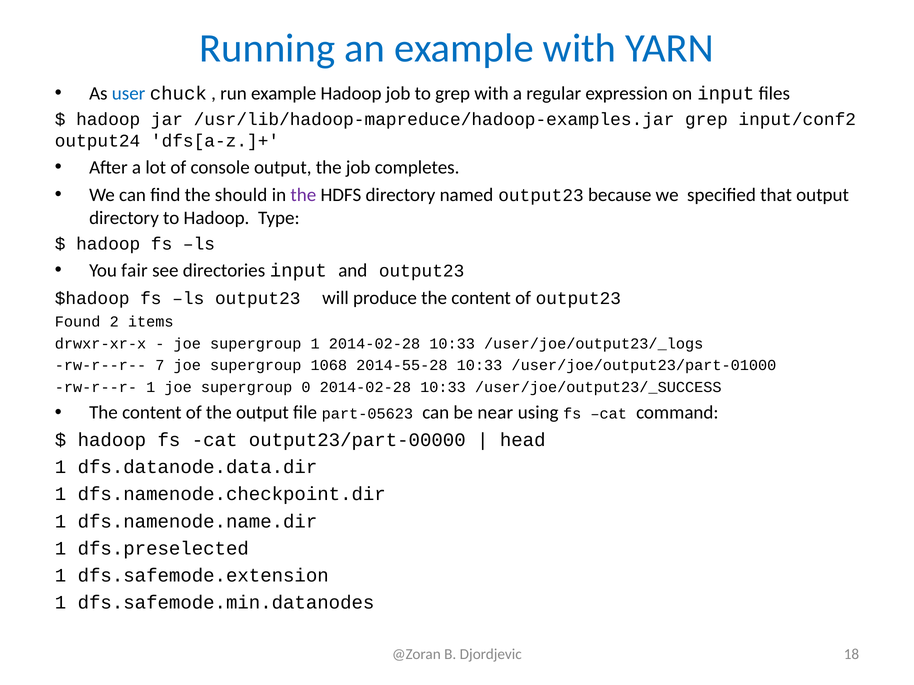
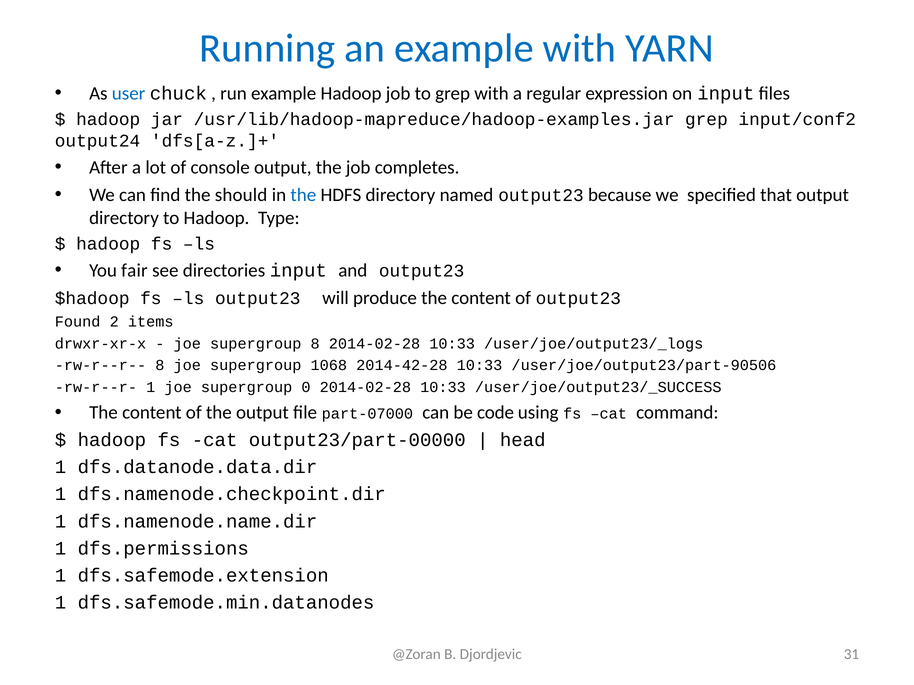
the colour: purple -> blue (303, 195)
supergroup 1: 1 -> 8 (315, 344)
rw-r--r-- 7: 7 -> 8 (160, 366)
2014-55-28: 2014-55-28 -> 2014-42-28 (402, 366)
/user/joe/output23/part-01000: /user/joe/output23/part-01000 -> /user/joe/output23/part-90506 (644, 366)
part-05623: part-05623 -> part-07000 (367, 414)
near: near -> code (496, 413)
dfs.preselected: dfs.preselected -> dfs.permissions (163, 549)
18: 18 -> 31 (851, 654)
